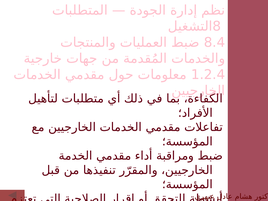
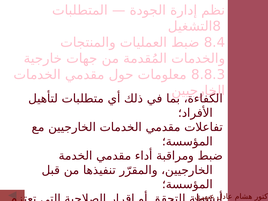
1.2.4: 1.2.4 -> 8.8.3 (208, 75)
